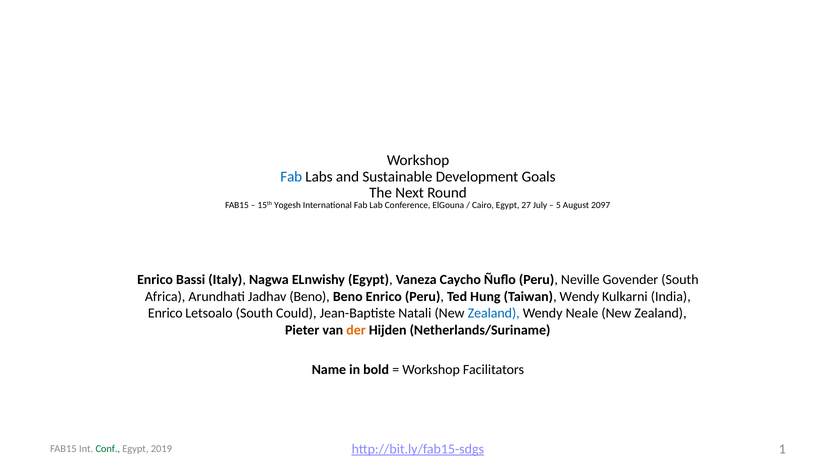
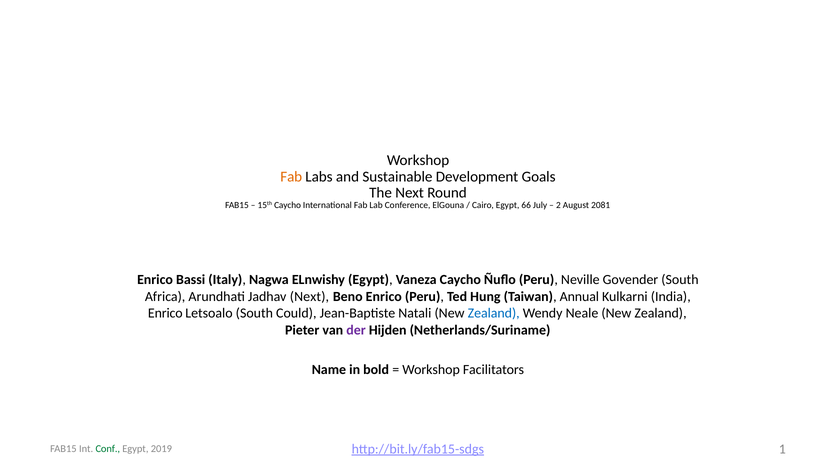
Fab colour: blue -> orange (291, 177)
15th Yogesh: Yogesh -> Caycho (288, 205)
27: 27 -> 66 (526, 205)
5: 5 -> 2 (558, 205)
2097: 2097 -> 2081 (601, 205)
Jadhav Beno: Beno -> Next (309, 297)
Taiwan Wendy: Wendy -> Annual (579, 297)
der colour: orange -> purple (356, 330)
